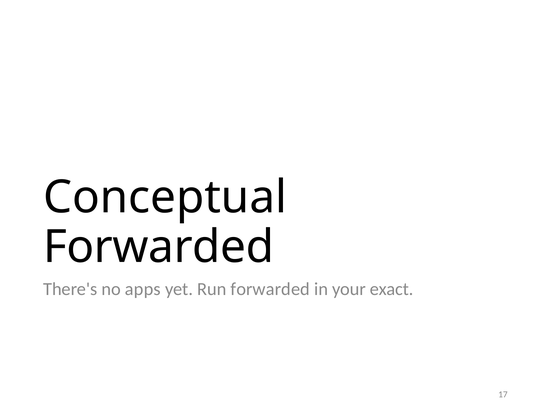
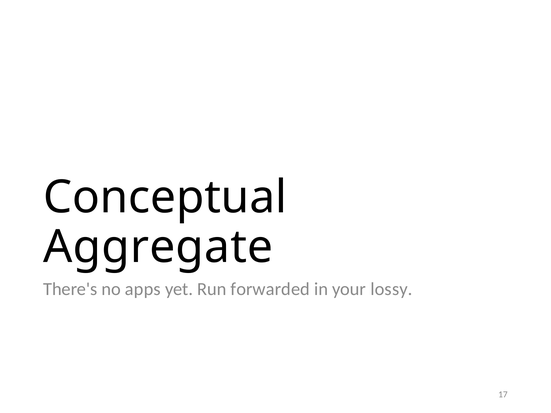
Forwarded: Forwarded -> Aggregate (158, 247)
exact: exact -> lossy (391, 289)
